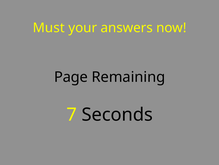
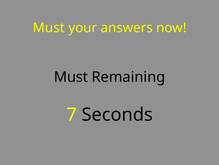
Page: Page -> Must (71, 77)
